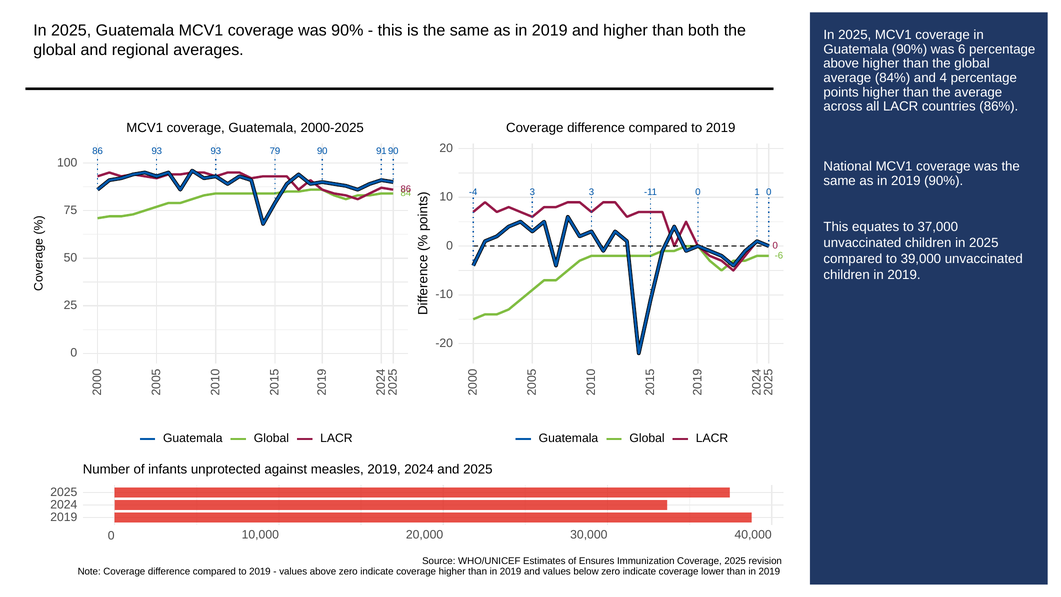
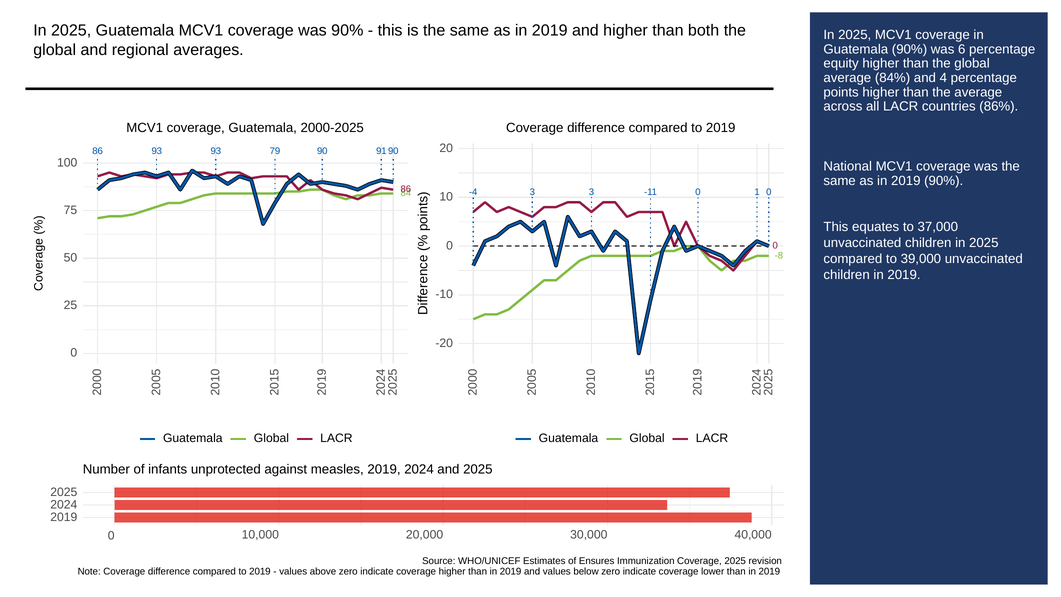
above: above -> equity (841, 64)
-6: -6 -> -8 (779, 255)
